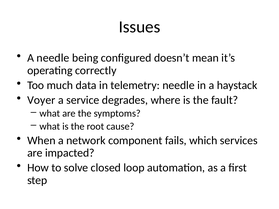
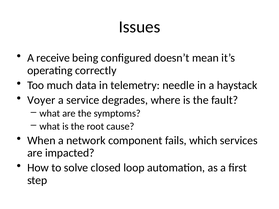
A needle: needle -> receive (53, 58)
